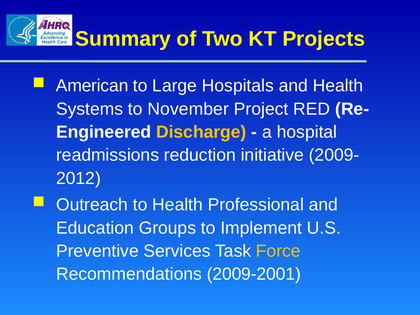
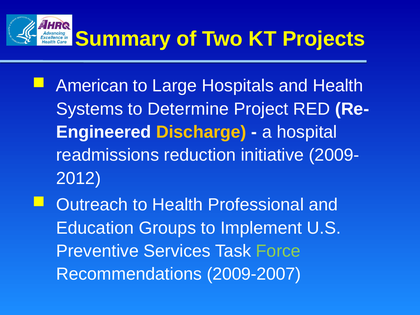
November: November -> Determine (188, 109)
Force colour: yellow -> light green (278, 251)
2009-2001: 2009-2001 -> 2009-2007 (254, 274)
